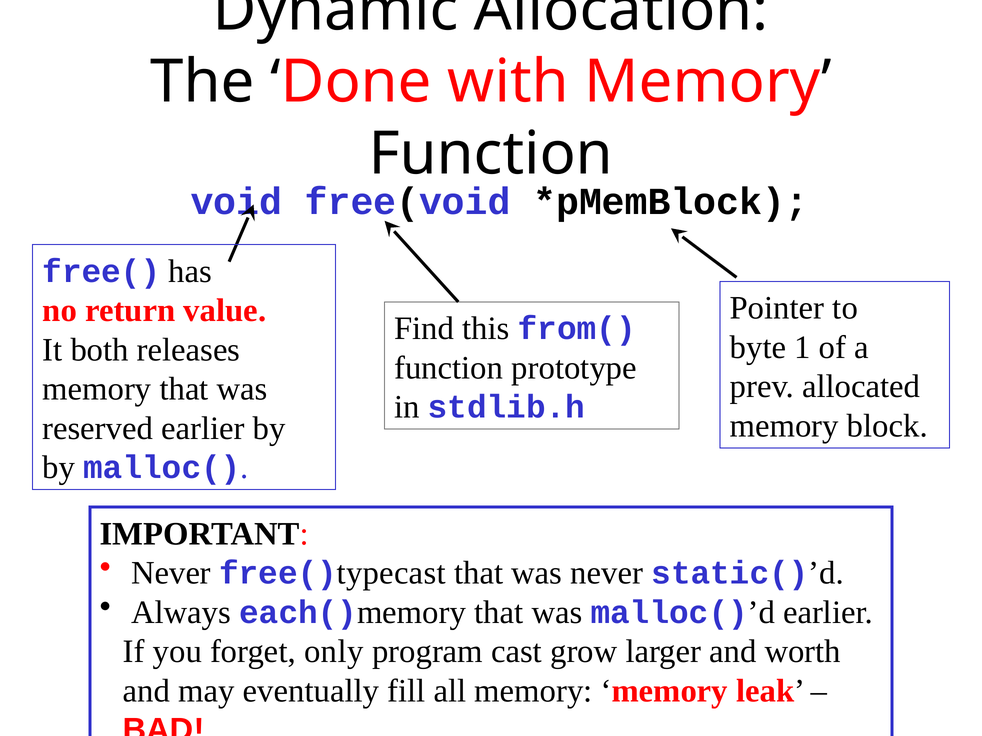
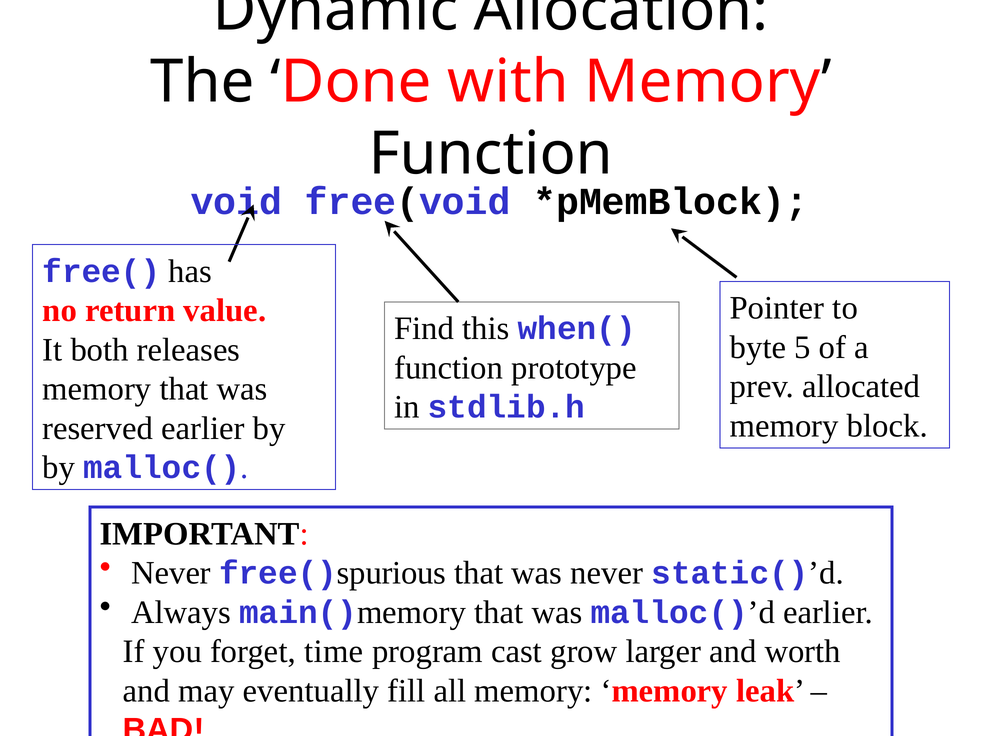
from(: from( -> when( (577, 329)
1: 1 -> 5 (802, 348)
typecast: typecast -> spurious (392, 573)
each(: each( -> main( (298, 613)
only: only -> time (334, 652)
